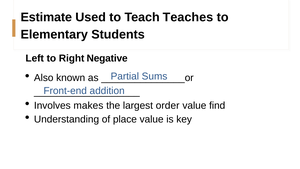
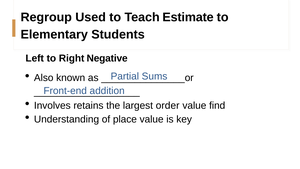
Estimate: Estimate -> Regroup (46, 17)
Teaches: Teaches -> Estimate (188, 17)
makes: makes -> retains (88, 105)
